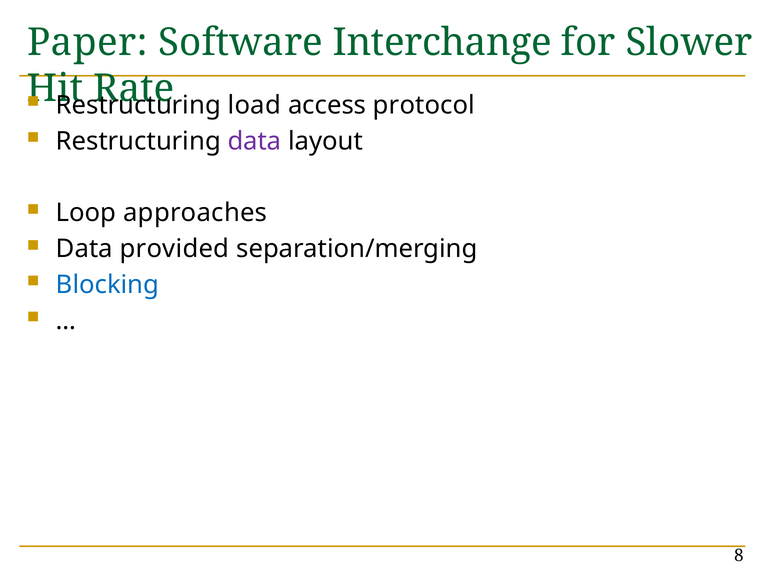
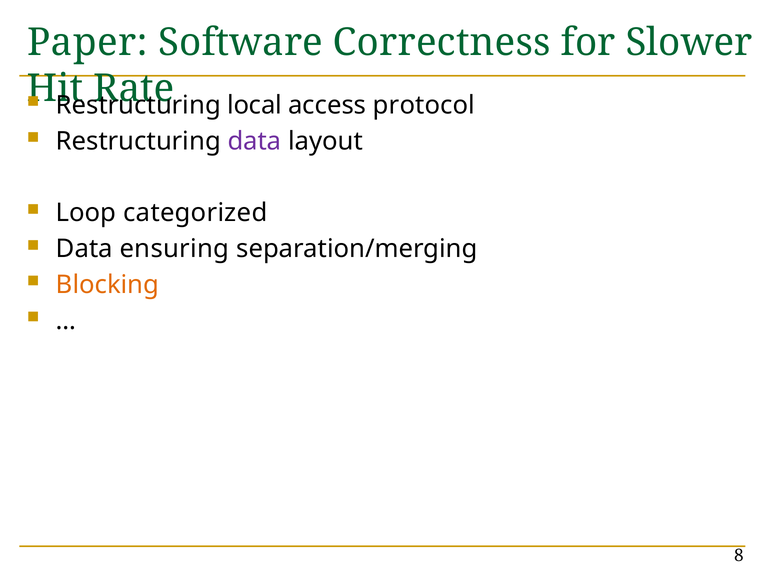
Interchange: Interchange -> Correctness (442, 43)
load: load -> local (255, 105)
approaches: approaches -> categorized (195, 213)
provided: provided -> ensuring (174, 249)
Blocking colour: blue -> orange (108, 285)
